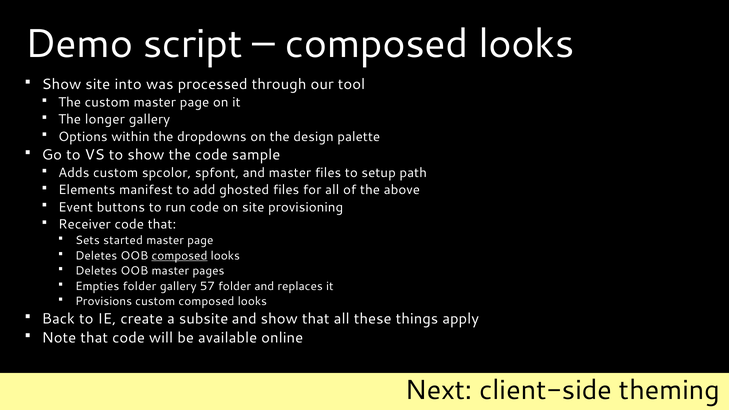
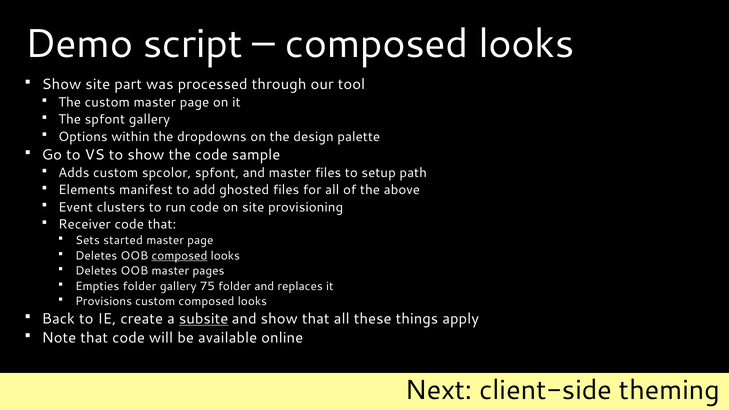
into: into -> part (128, 84)
The longer: longer -> spfont (105, 120)
buttons: buttons -> clusters (121, 207)
57: 57 -> 75 (207, 286)
subsite underline: none -> present (204, 319)
